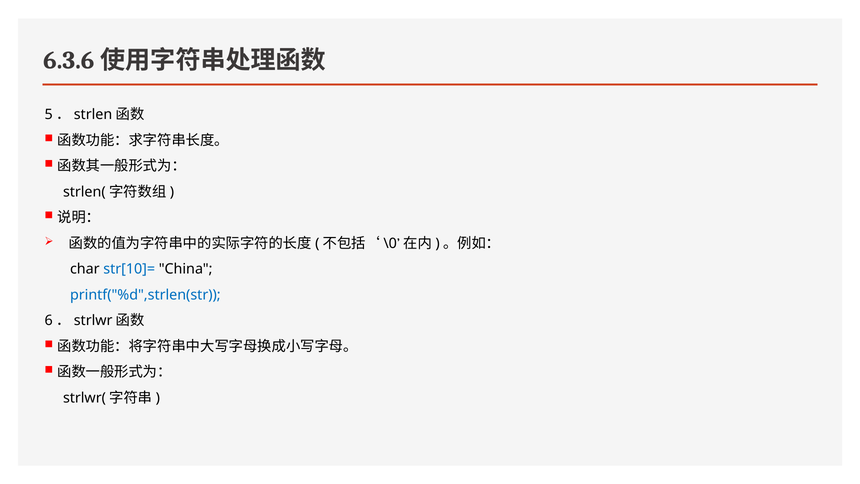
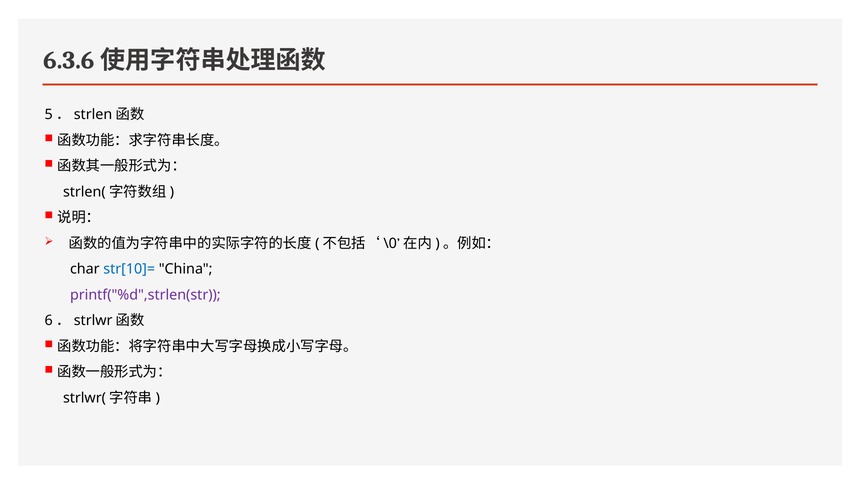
printf("%d",strlen(str colour: blue -> purple (145, 295)
